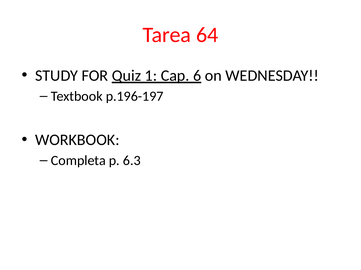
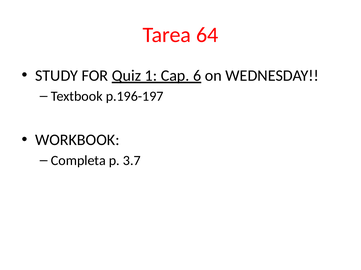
6.3: 6.3 -> 3.7 (132, 161)
